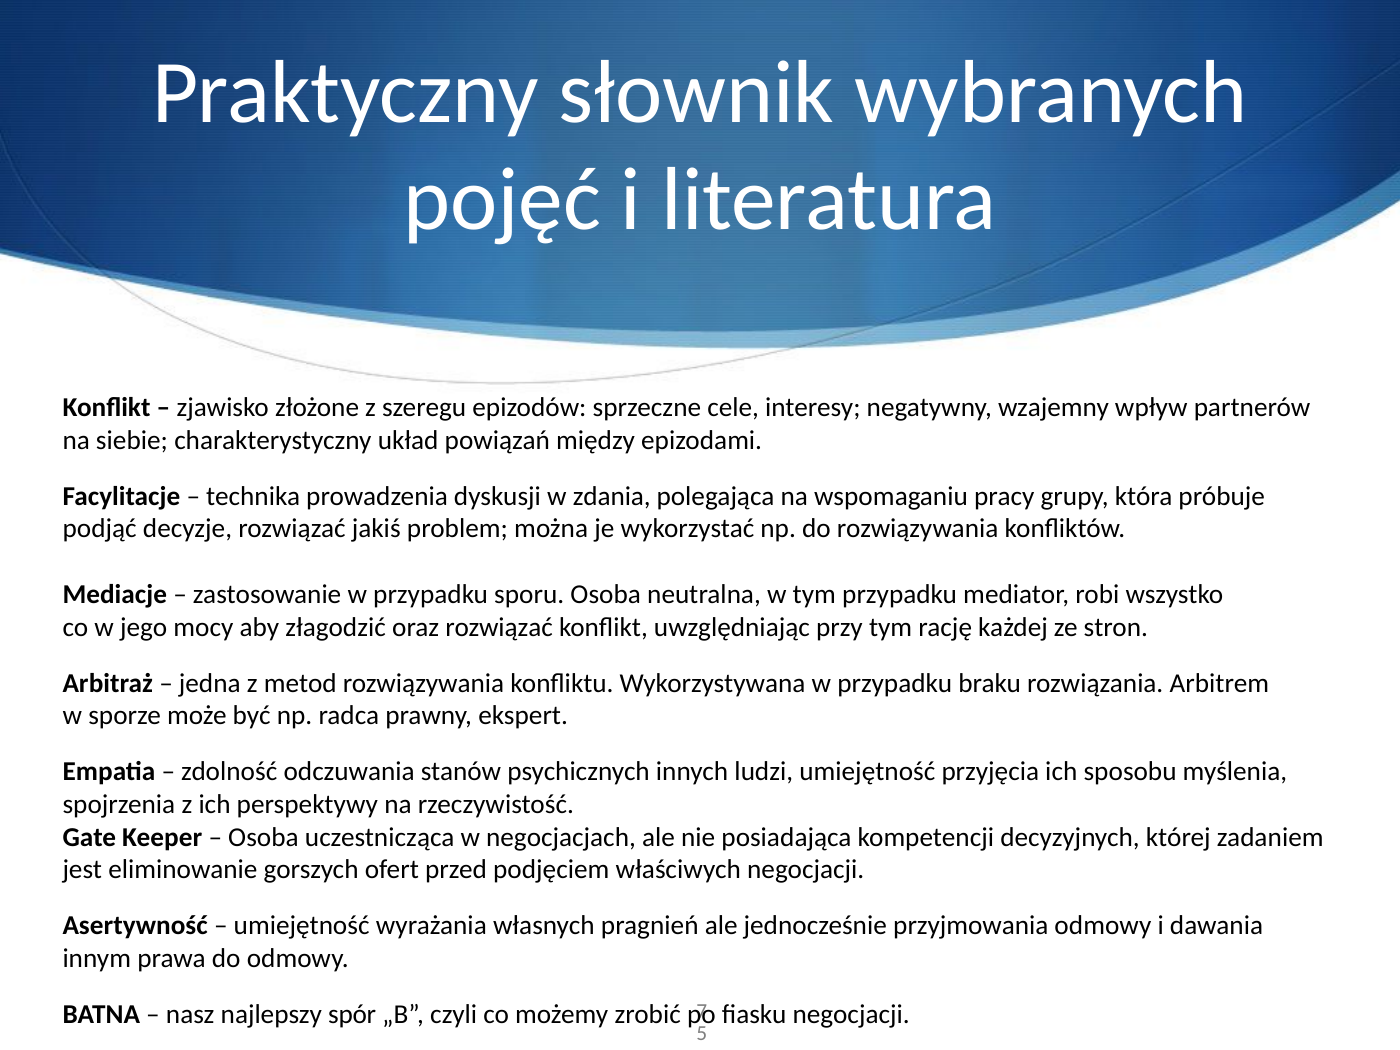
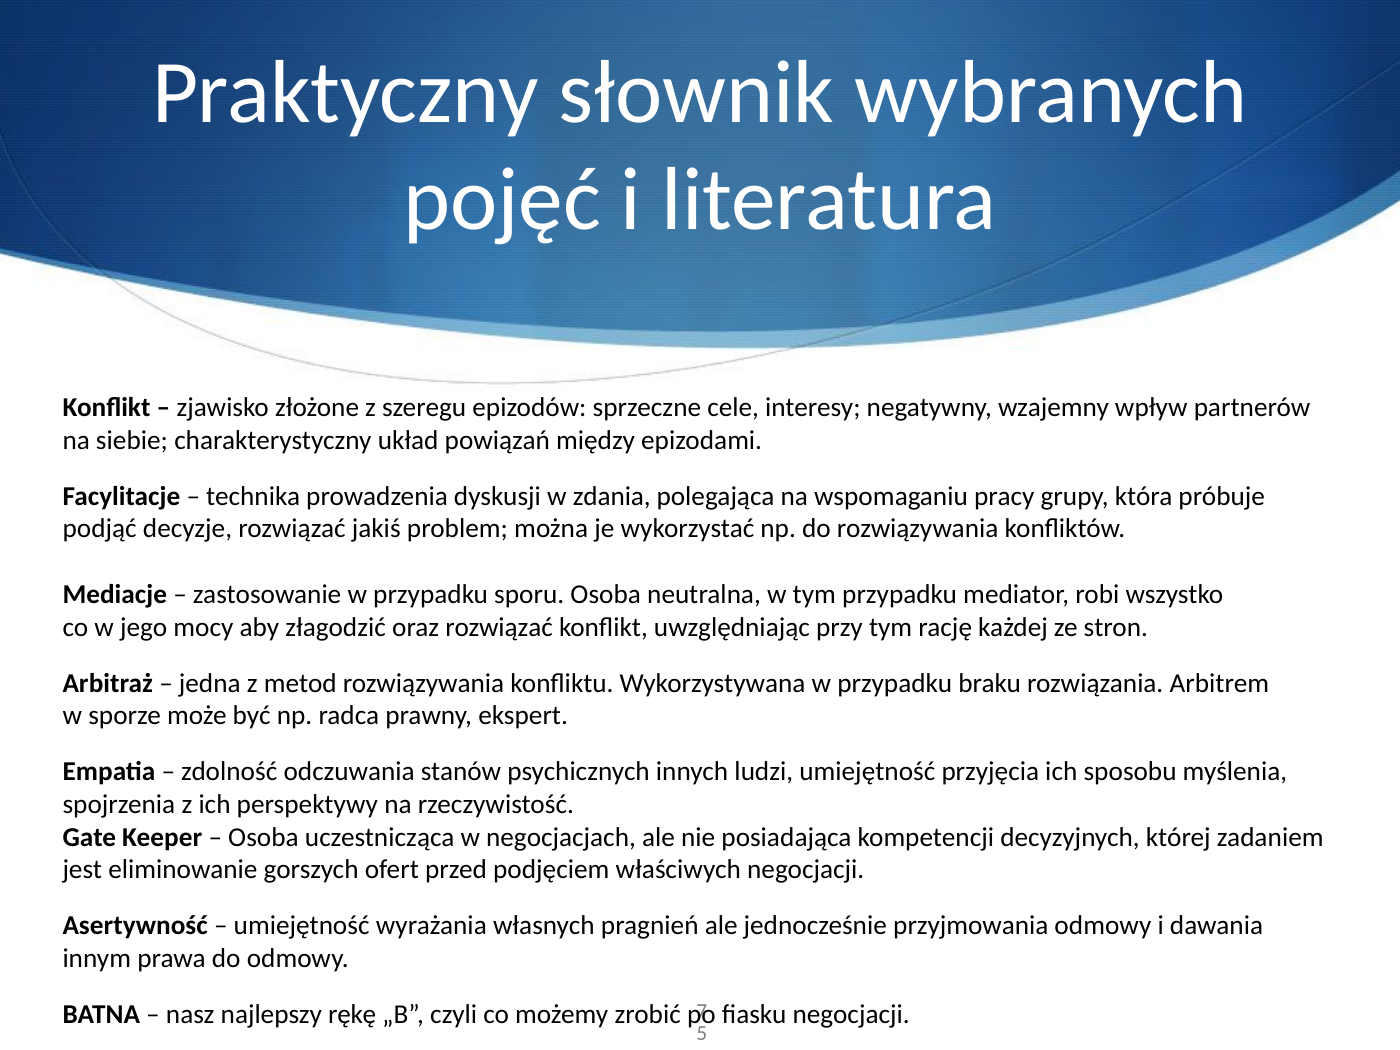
spór: spór -> rękę (352, 1015)
